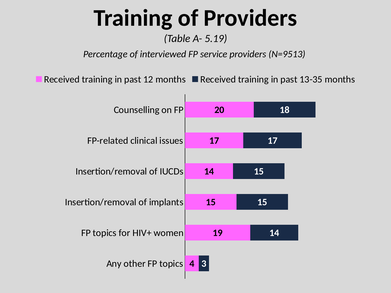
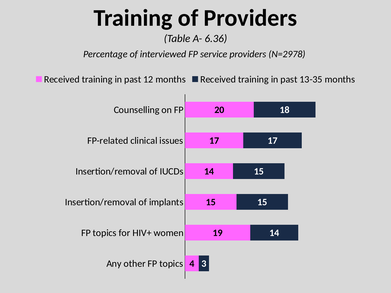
5.19: 5.19 -> 6.36 (216, 39)
N=9513: N=9513 -> N=2978 (287, 54)
